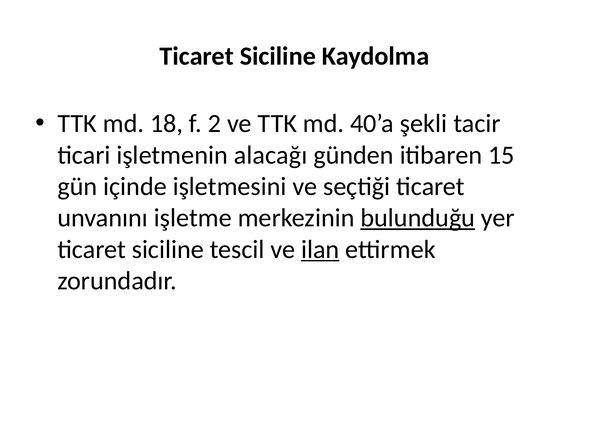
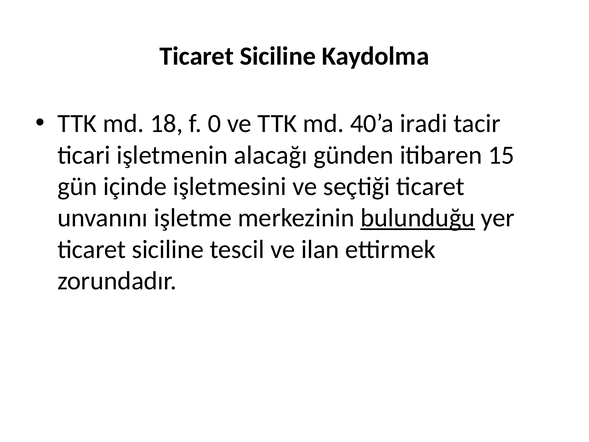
2: 2 -> 0 (214, 124)
şekli: şekli -> iradi (424, 124)
ilan underline: present -> none (320, 249)
